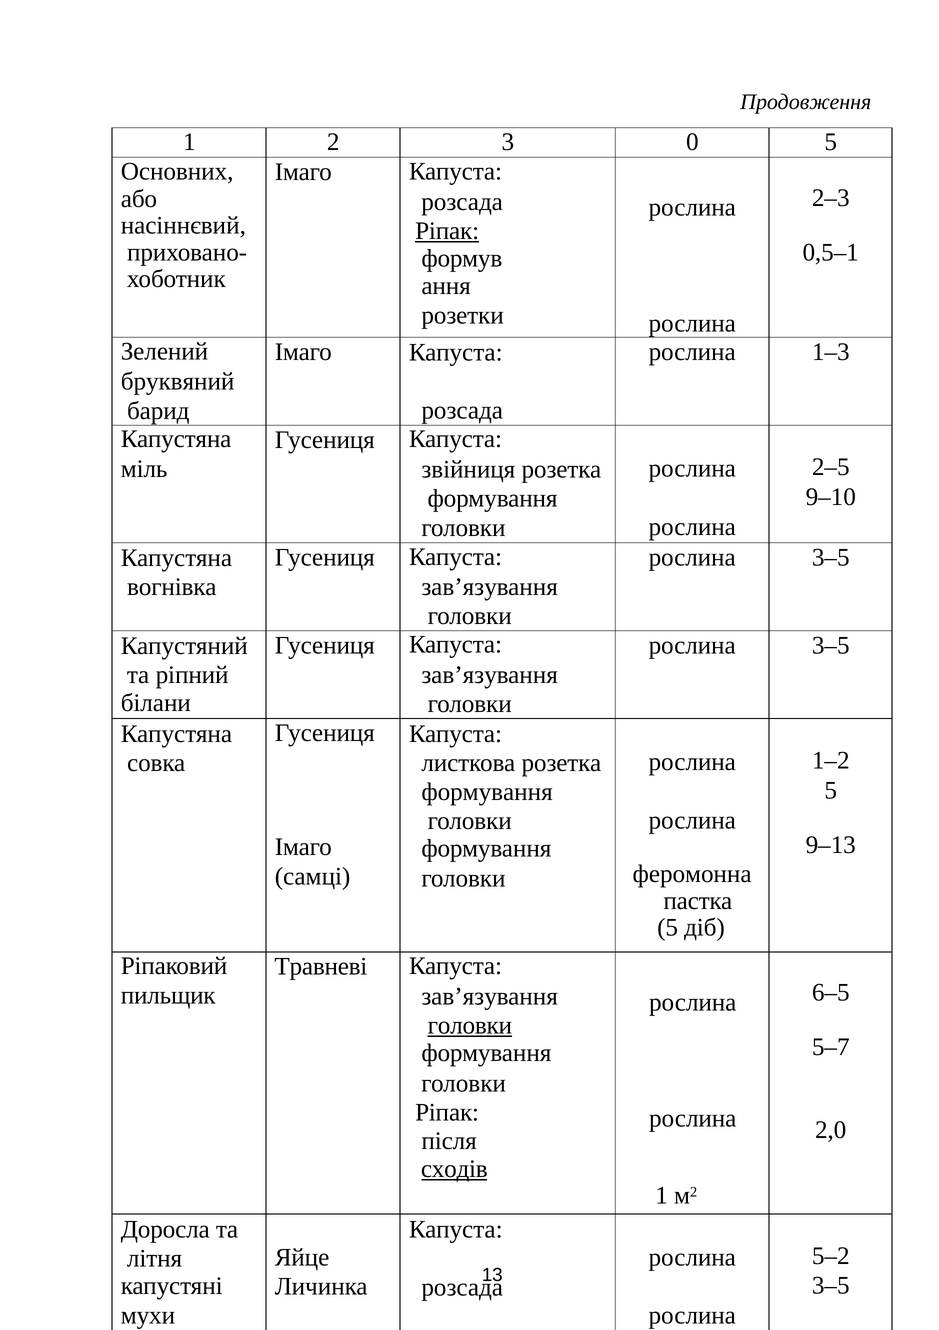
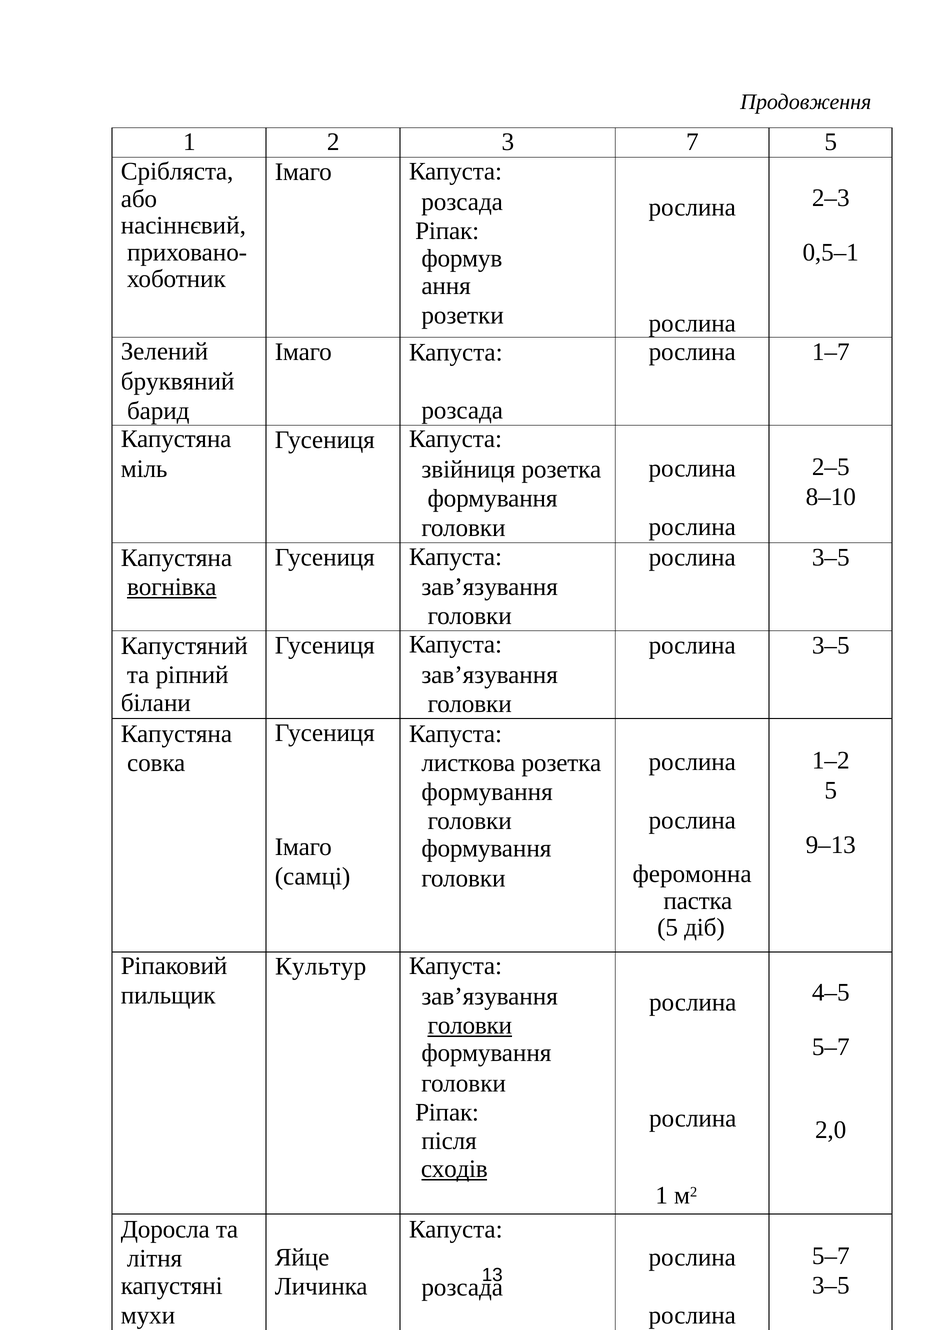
0: 0 -> 7 (692, 142)
Основних: Основних -> Срібляста (177, 171)
Ріпак underline: present -> none (447, 231)
1–3: 1–3 -> 1–7 (831, 352)
9–10: 9–10 -> 8–10 (831, 497)
вогнівка underline: none -> present (172, 587)
Травневі: Травневі -> Культур (321, 966)
6–5: 6–5 -> 4–5 (831, 992)
5–2: 5–2 -> 5–7 (831, 1256)
